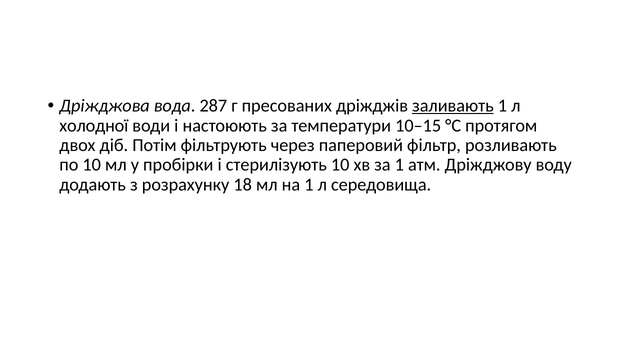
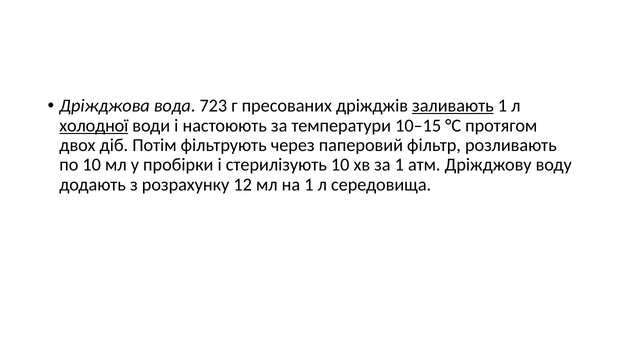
287: 287 -> 723 (213, 106)
холодної underline: none -> present (94, 125)
18: 18 -> 12 (243, 184)
